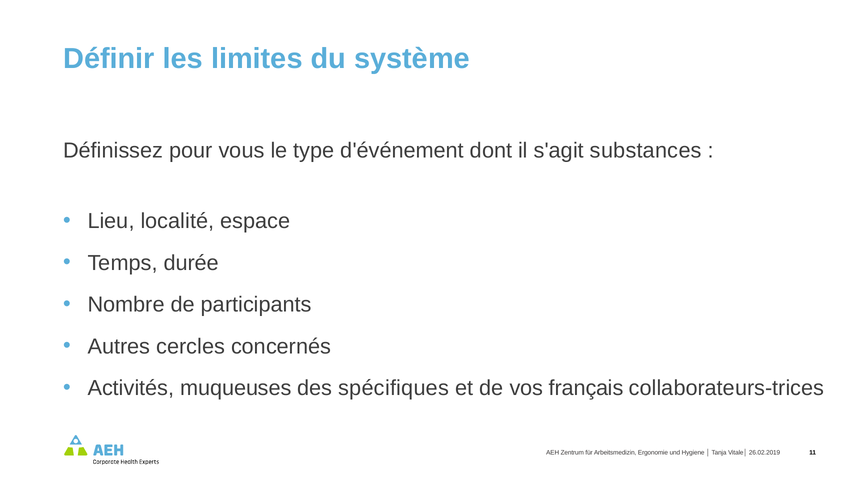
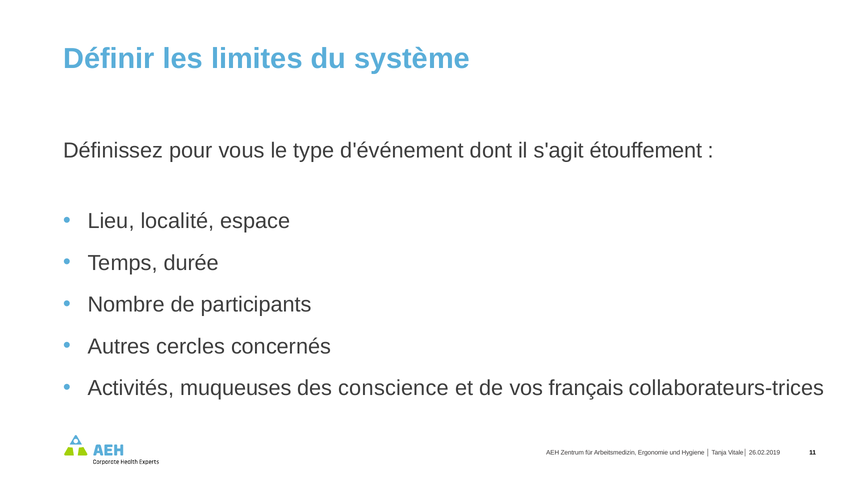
substances: substances -> étouffement (646, 151)
spécifiques: spécifiques -> conscience (394, 388)
